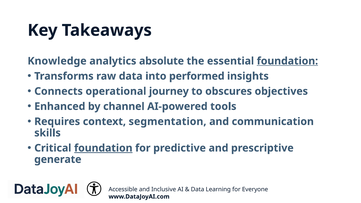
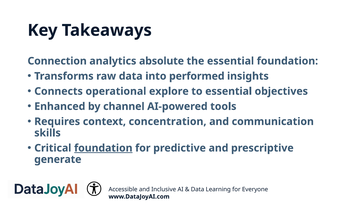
Knowledge: Knowledge -> Connection (57, 61)
foundation underline: present -> none (287, 61)
journey: journey -> explore (169, 91)
to obscures: obscures -> essential (229, 91)
segmentation: segmentation -> concentration (168, 122)
